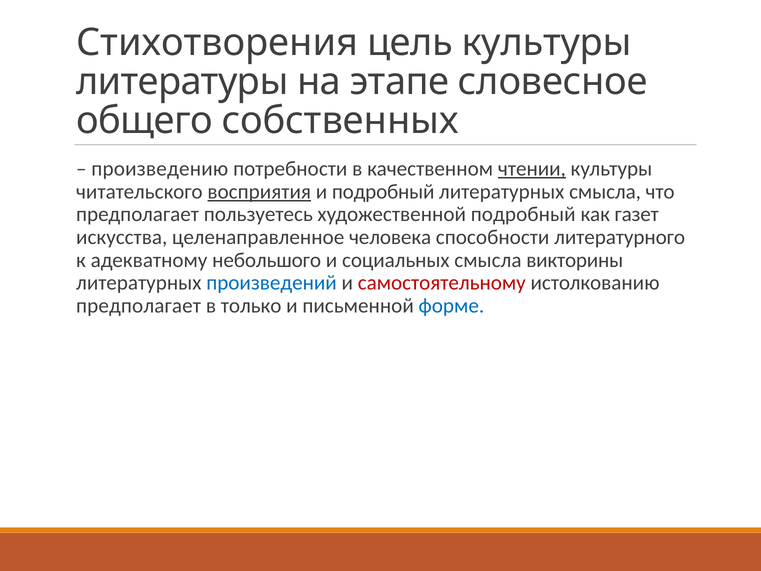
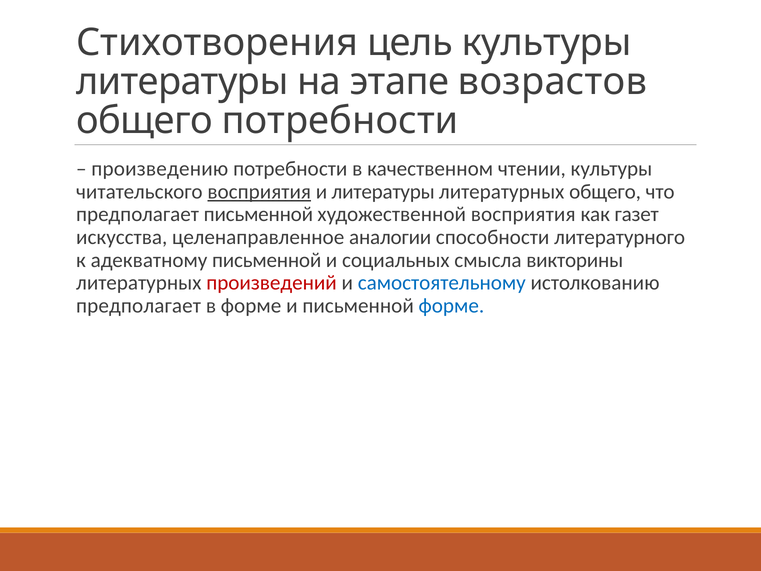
словесное: словесное -> возрастов (553, 82)
общего собственных: собственных -> потребности (340, 120)
чтении underline: present -> none (532, 169)
и подробный: подробный -> литературы (383, 192)
литературных смысла: смысла -> общего (605, 192)
предполагает пользуетесь: пользуетесь -> письменной (258, 214)
художественной подробный: подробный -> восприятия (523, 214)
человека: человека -> аналогии (390, 237)
адекватному небольшого: небольшого -> письменной (267, 260)
произведений colour: blue -> red (272, 283)
самостоятельному colour: red -> blue (442, 283)
в только: только -> форме (251, 306)
